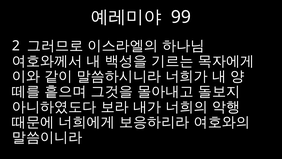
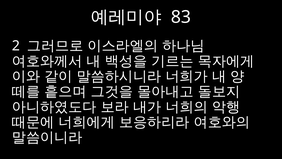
99: 99 -> 83 (181, 17)
